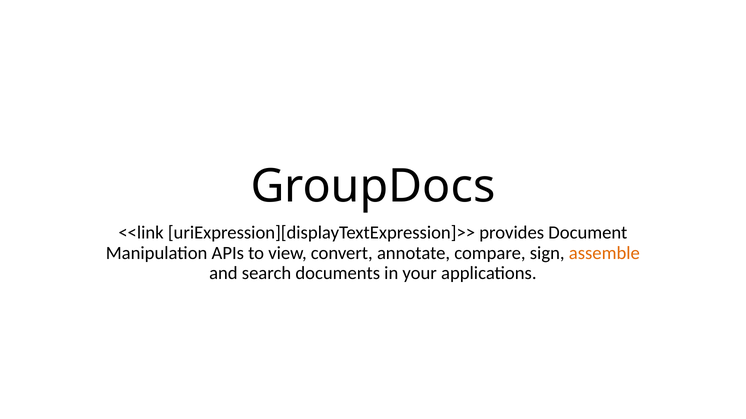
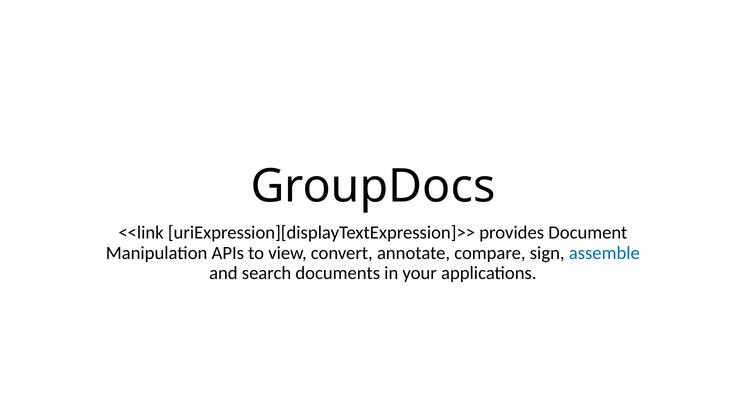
assemble colour: orange -> blue (604, 253)
